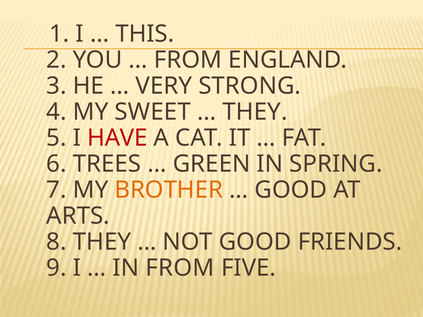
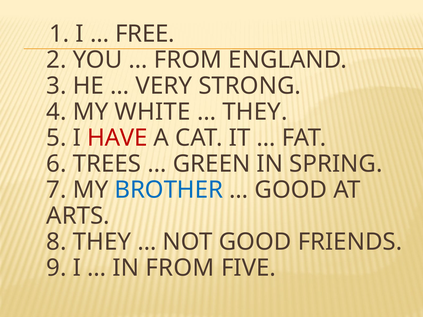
THIS: THIS -> FREE (145, 34)
SWEET: SWEET -> WHITE (153, 112)
BROTHER colour: orange -> blue (169, 190)
